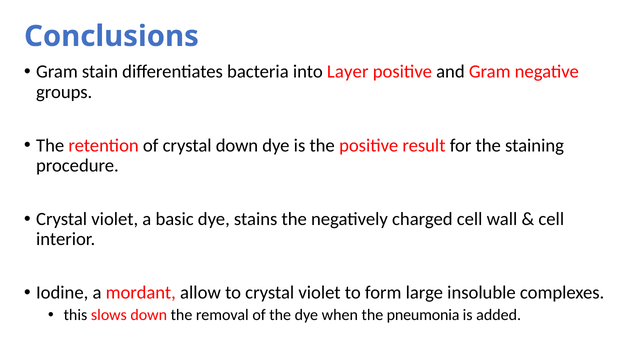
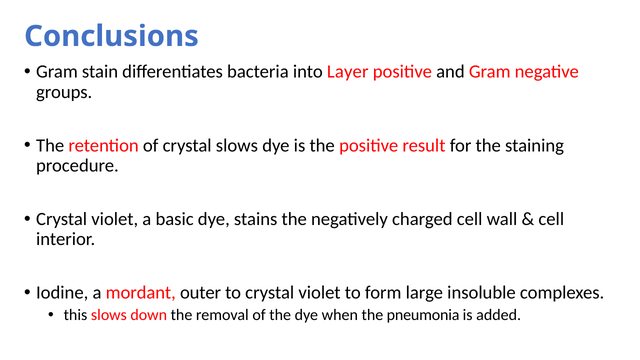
crystal down: down -> slows (237, 145)
allow: allow -> outer (201, 293)
